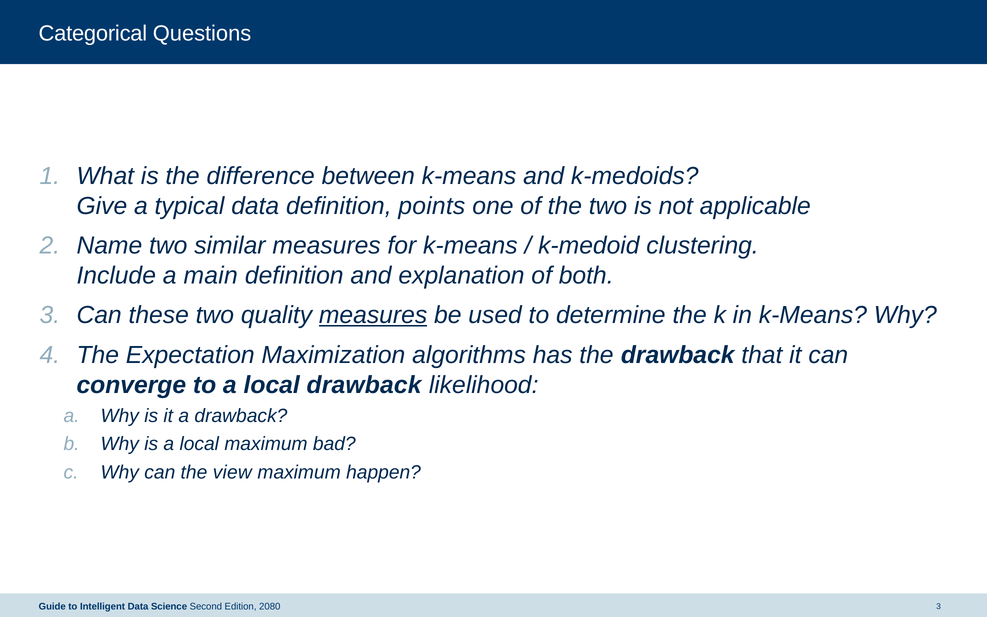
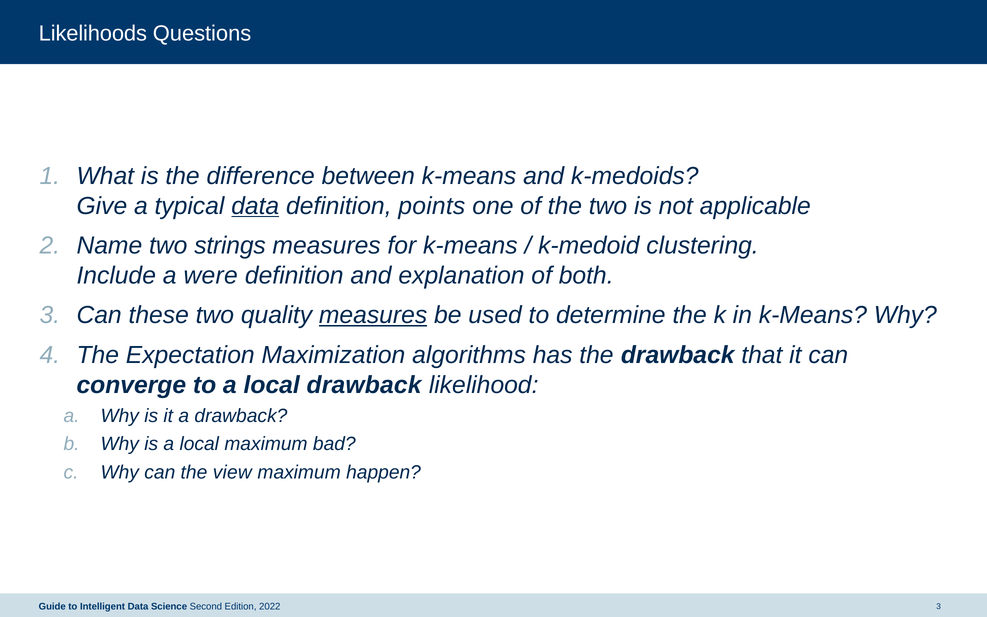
Categorical: Categorical -> Likelihoods (93, 34)
data underline: none -> present (255, 206)
similar: similar -> strings (230, 246)
main: main -> were (211, 275)
2080: 2080 -> 2022 (270, 606)
